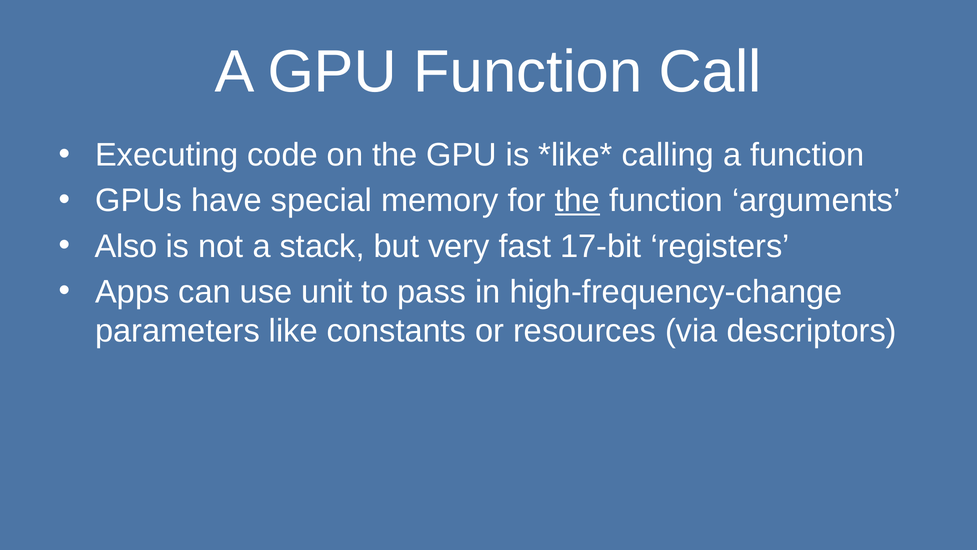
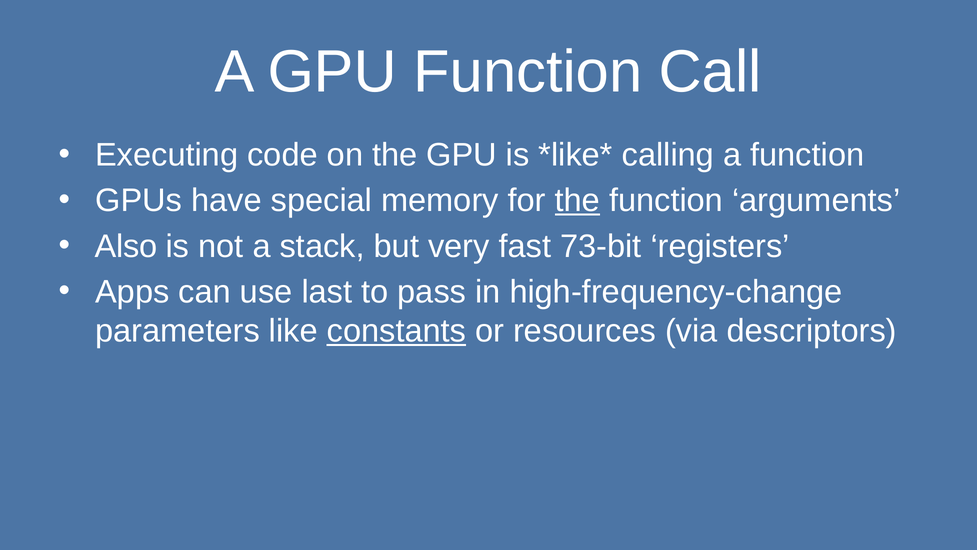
17-bit: 17-bit -> 73-bit (601, 246)
unit: unit -> last (327, 292)
constants underline: none -> present (396, 331)
